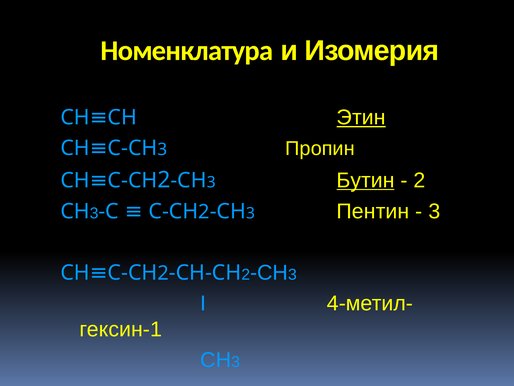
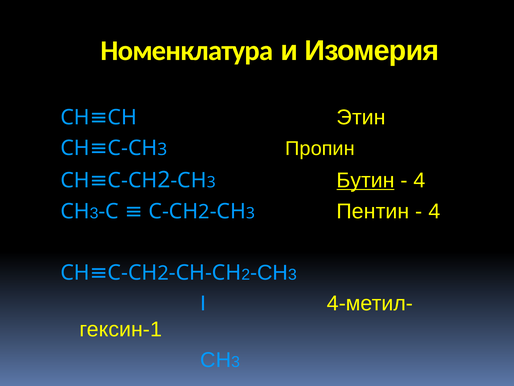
Этин underline: present -> none (361, 117)
2: 2 -> 4 (419, 180)
3: 3 -> 4 (434, 211)
